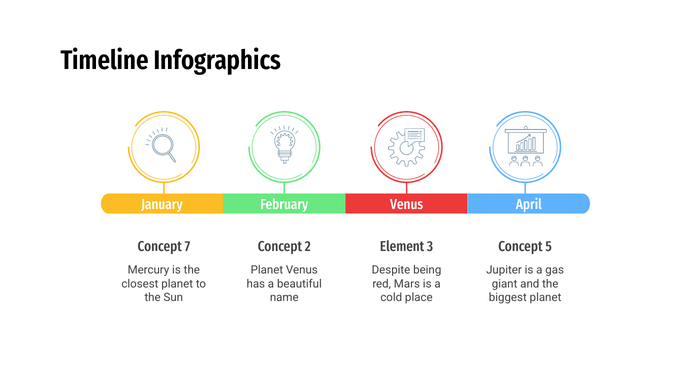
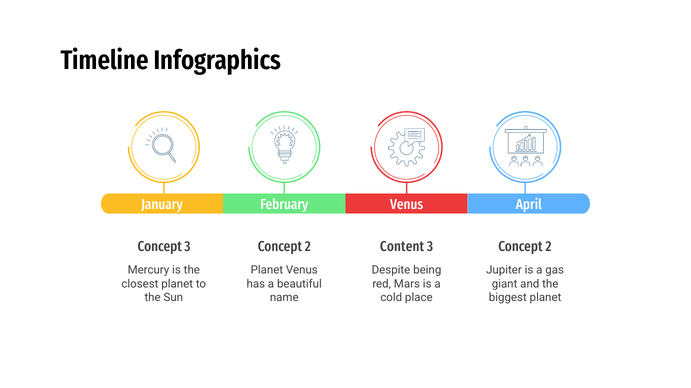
Concept 7: 7 -> 3 (187, 247)
Element: Element -> Content (402, 247)
5: 5 -> 2 (549, 247)
